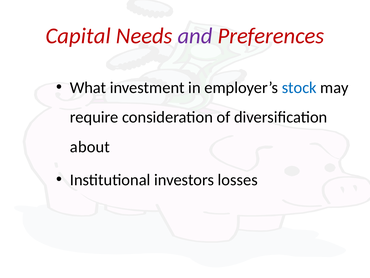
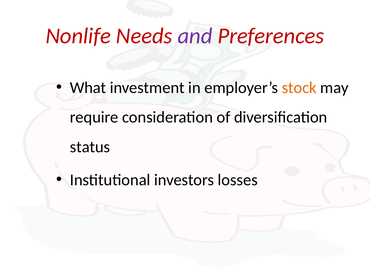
Capital: Capital -> Nonlife (78, 36)
stock colour: blue -> orange (299, 87)
about: about -> status (90, 147)
